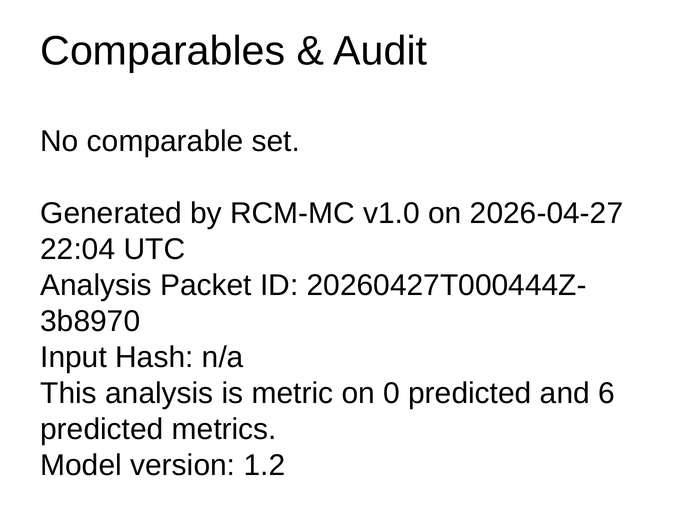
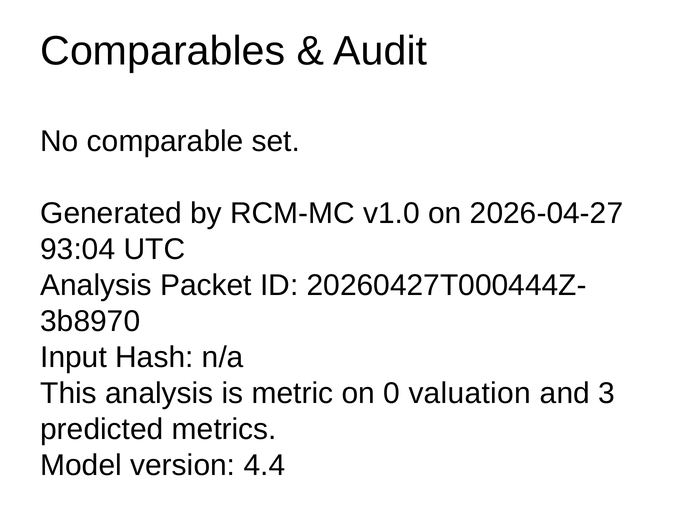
22:04: 22:04 -> 93:04 (78, 249)
0 predicted: predicted -> valuation (470, 393)
6: 6 -> 3 (607, 393)
1.2: 1.2 -> 4.4 (264, 465)
